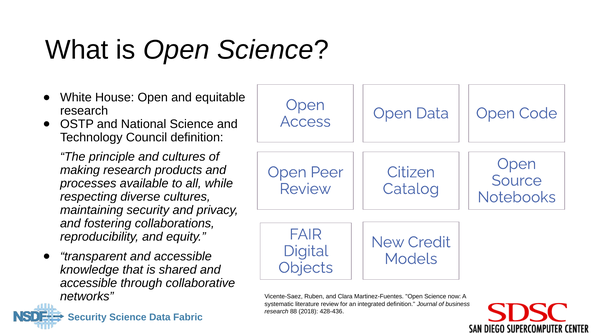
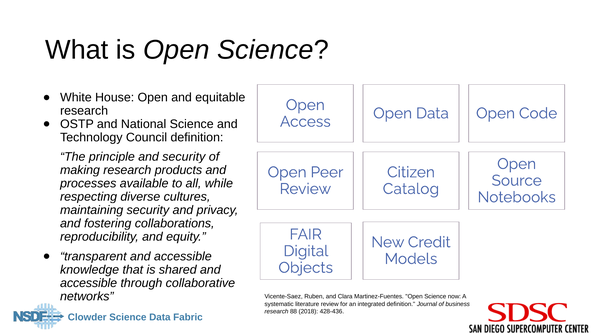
and cultures: cultures -> security (184, 157)
Security: Security -> Clowder (87, 317)
